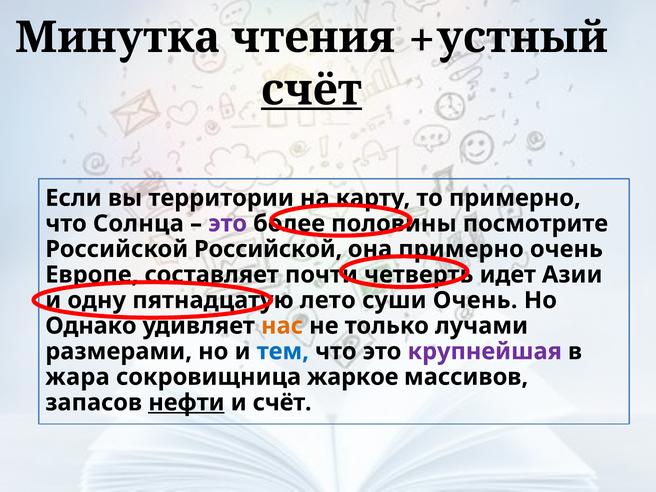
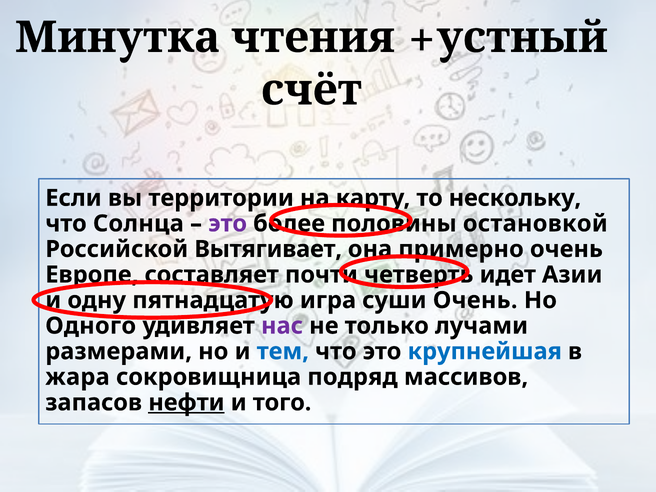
счёт underline: present -> none (312, 90)
то примерно: примерно -> нескольку (515, 198)
посмотрите: посмотрите -> остановкой (535, 224)
Российской Российской: Российской -> Вытягивает (268, 249)
лето: лето -> игра (328, 300)
Однако: Однако -> Одного (91, 326)
нас colour: orange -> purple (282, 326)
крупнейшая colour: purple -> blue (485, 351)
жаркое: жаркое -> подряд (352, 377)
и счёт: счёт -> того (282, 403)
